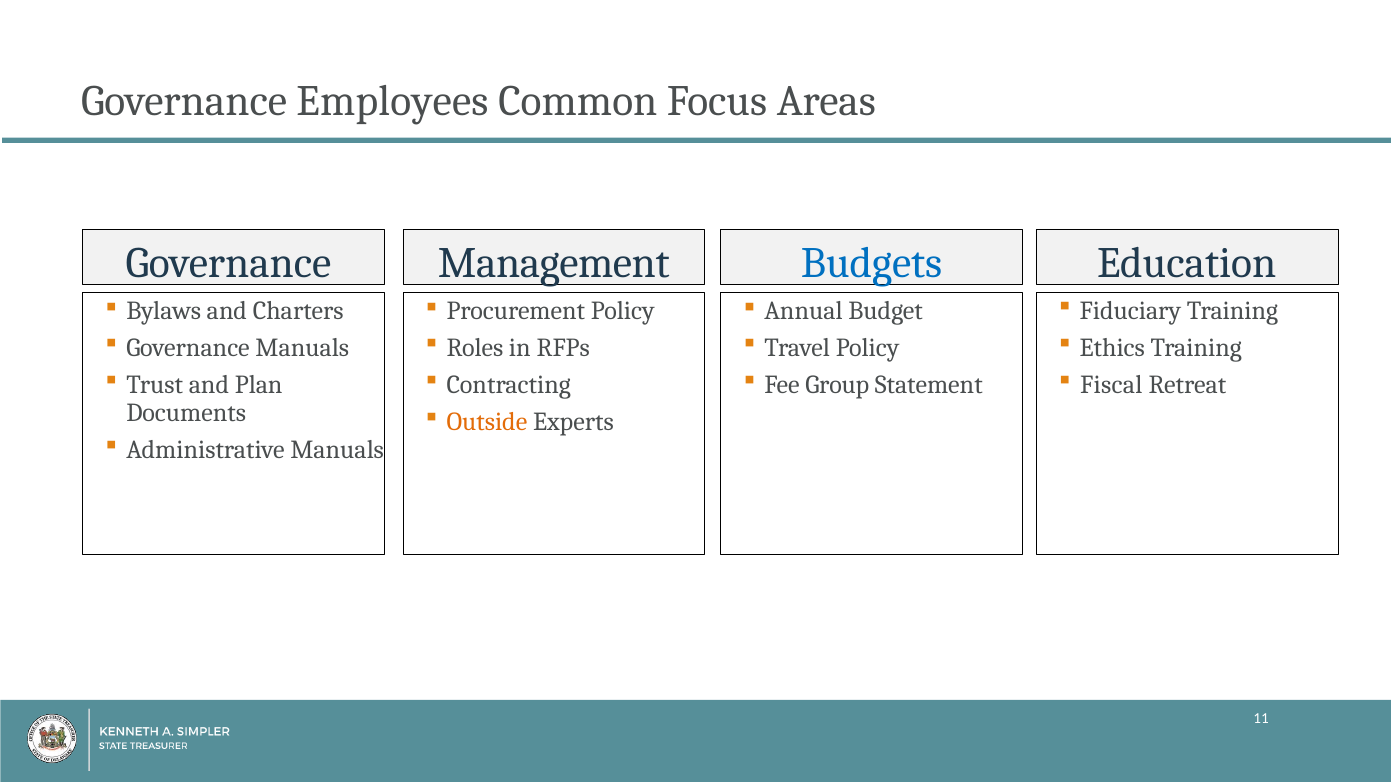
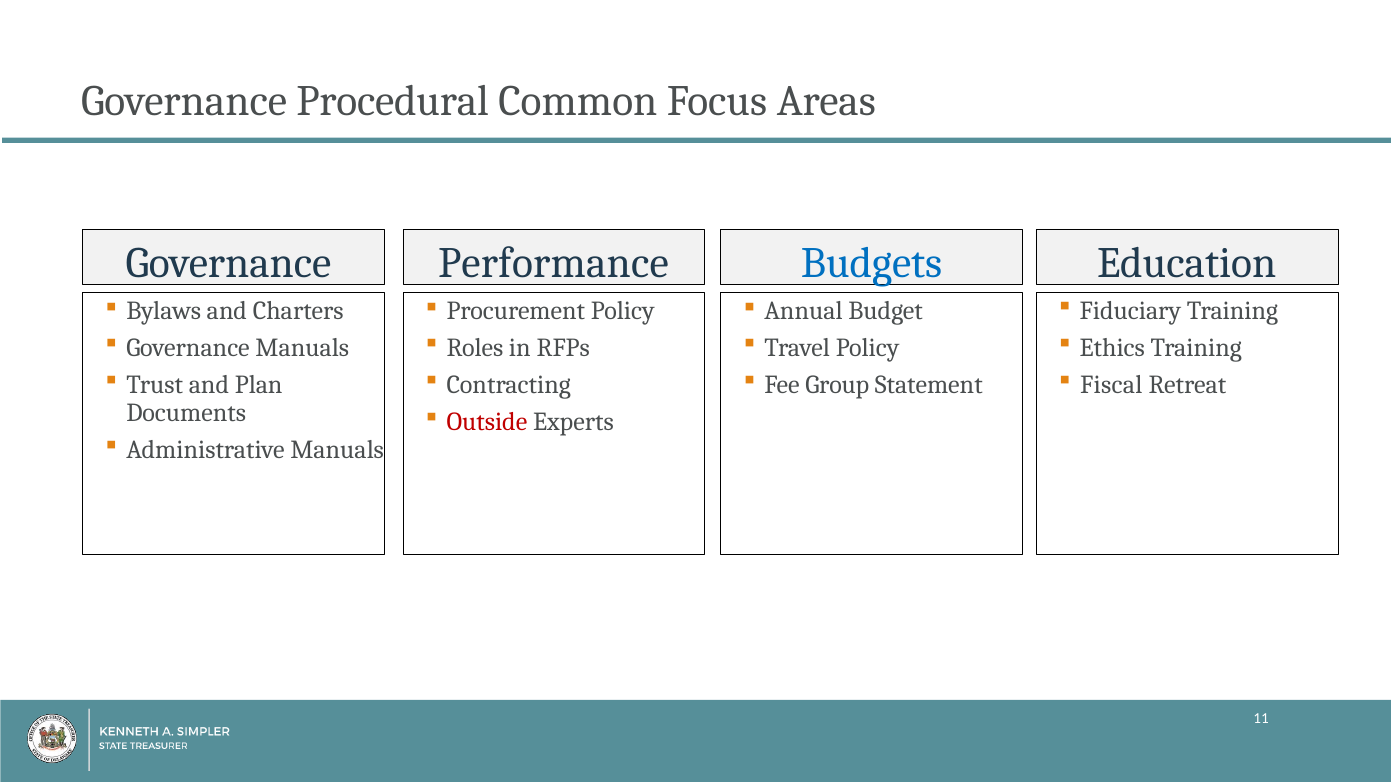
Employees: Employees -> Procedural (393, 101)
Management: Management -> Performance (553, 263)
Outside colour: orange -> red (487, 422)
